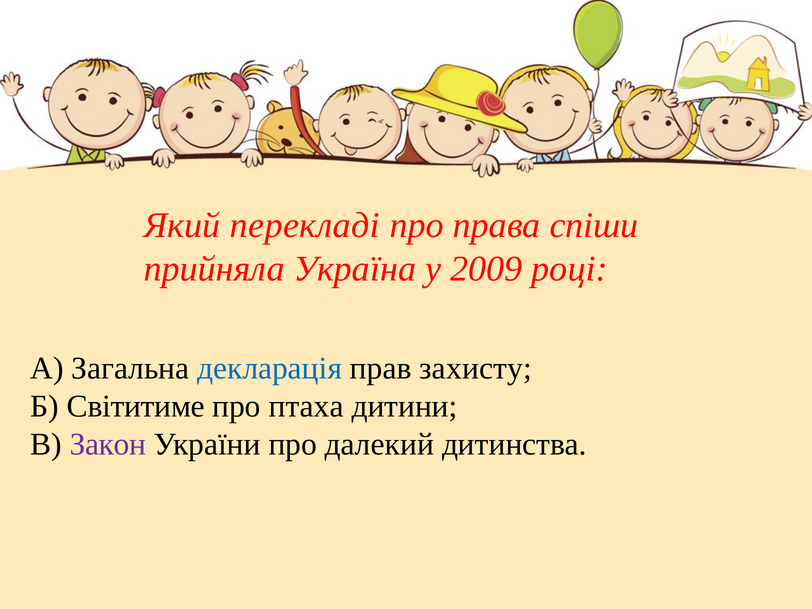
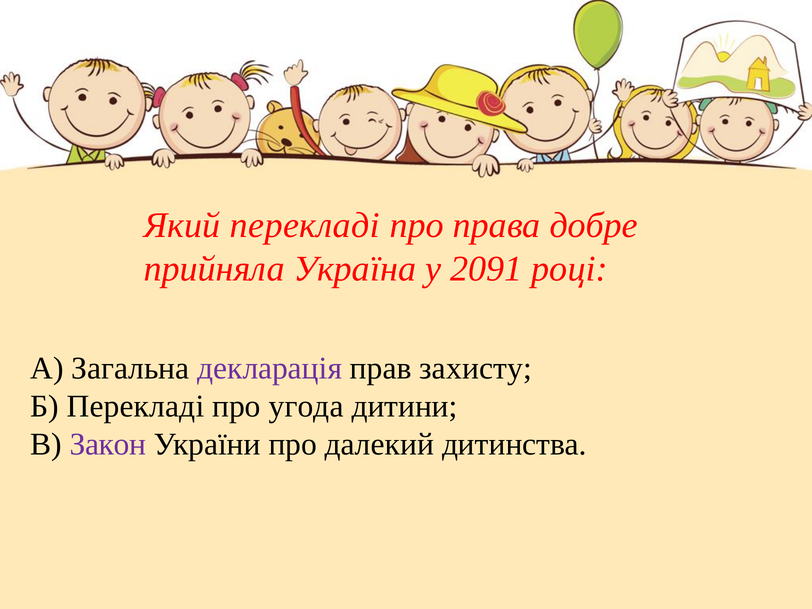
спіши: спіши -> добре (594, 225)
2009: 2009 -> 2091 (486, 269)
декларація colour: blue -> purple (270, 368)
Б Світитиме: Світитиме -> Перекладі (136, 406)
птаха: птаха -> угода (306, 406)
